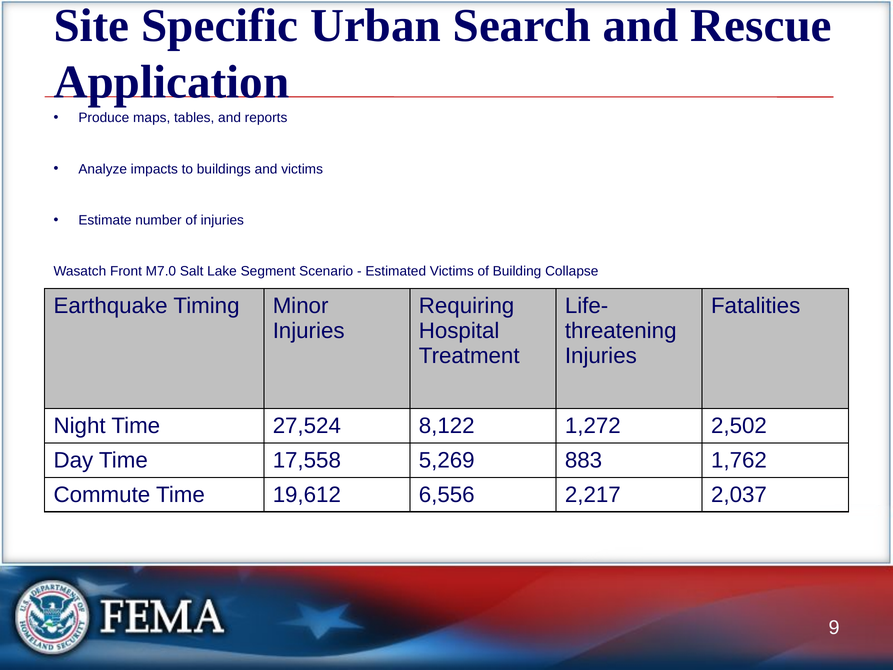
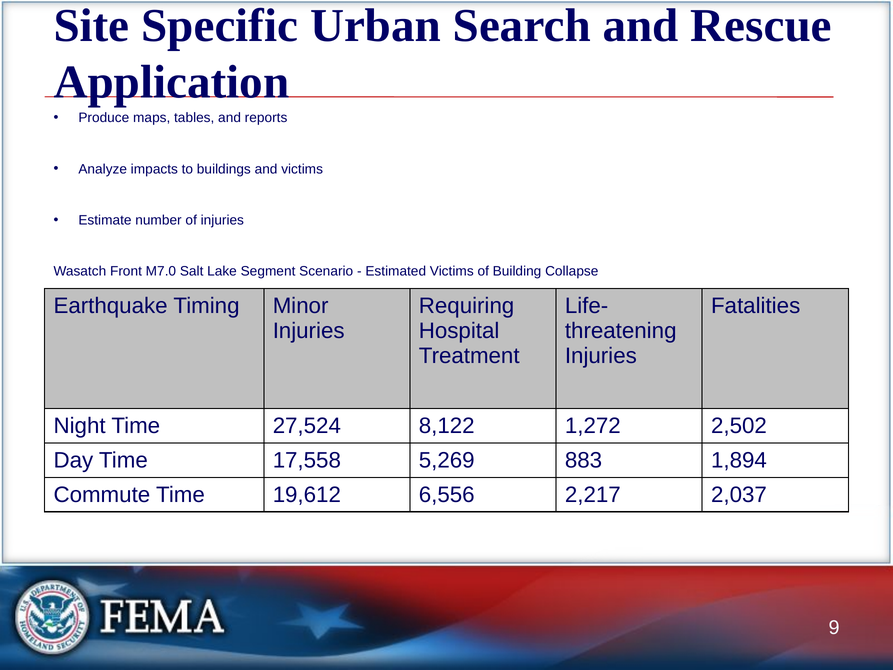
1,762: 1,762 -> 1,894 (739, 460)
